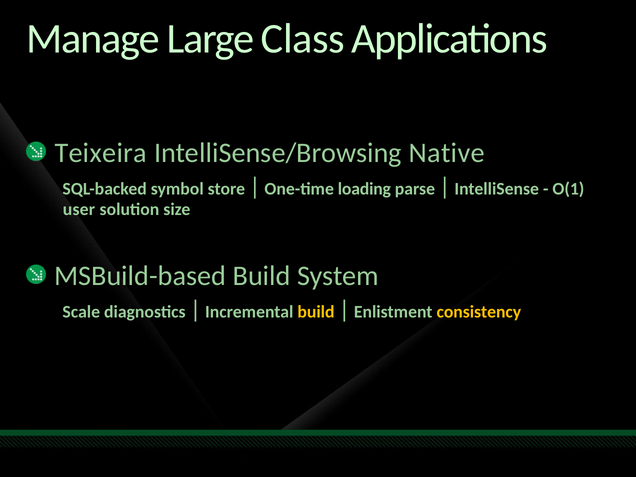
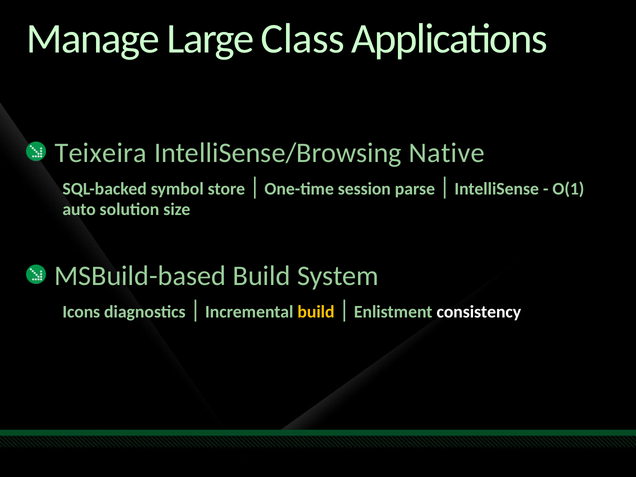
loading: loading -> session (364, 189)
user: user -> auto (79, 210)
Scale: Scale -> Icons (81, 312)
consistency colour: yellow -> white (479, 312)
